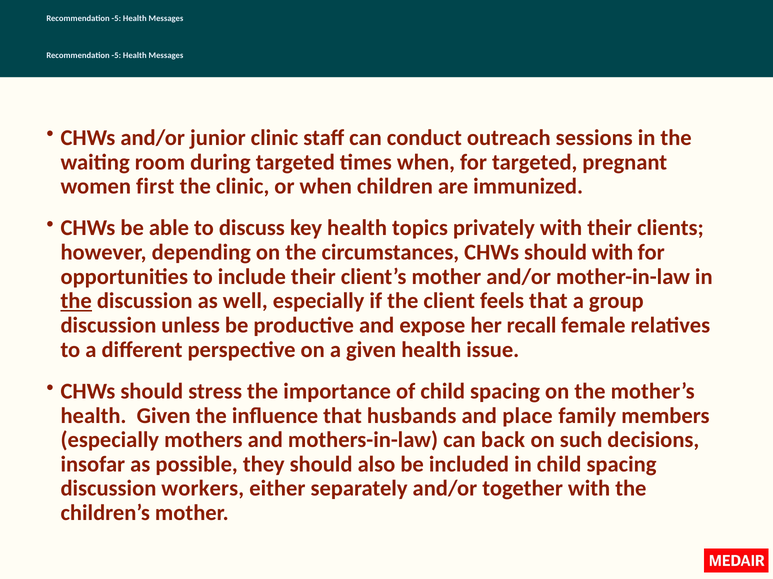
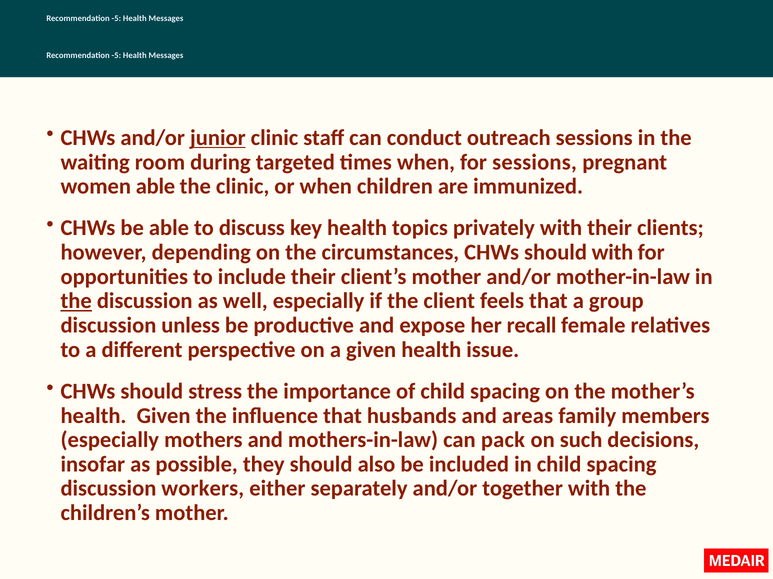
junior underline: none -> present (218, 138)
for targeted: targeted -> sessions (535, 162)
women first: first -> able (155, 187)
place: place -> areas (528, 416)
back: back -> pack (503, 441)
